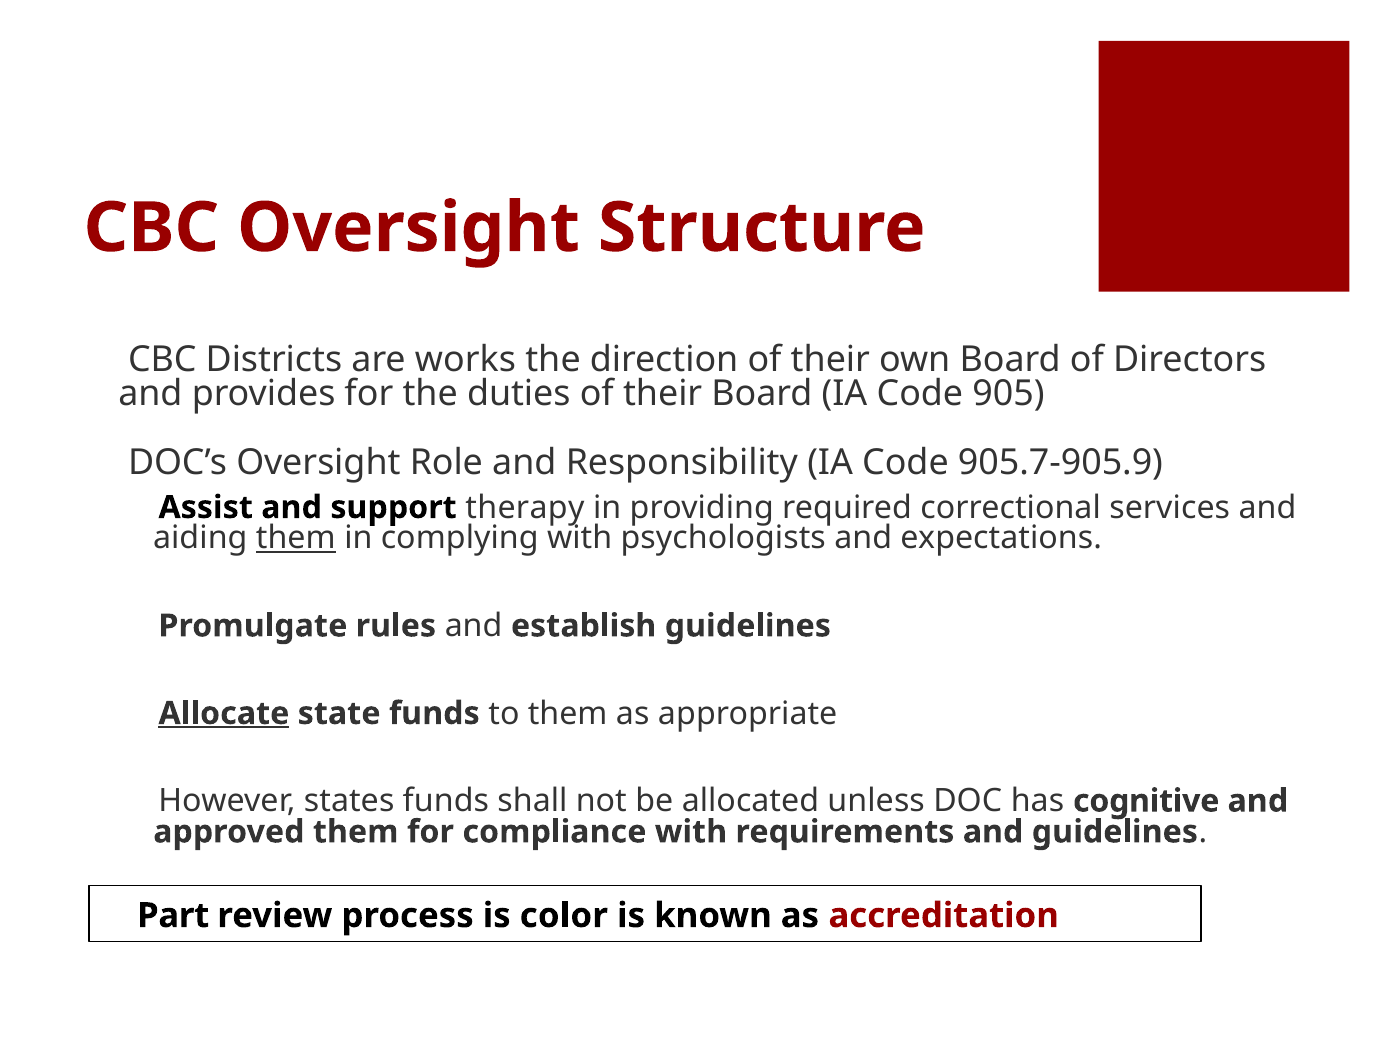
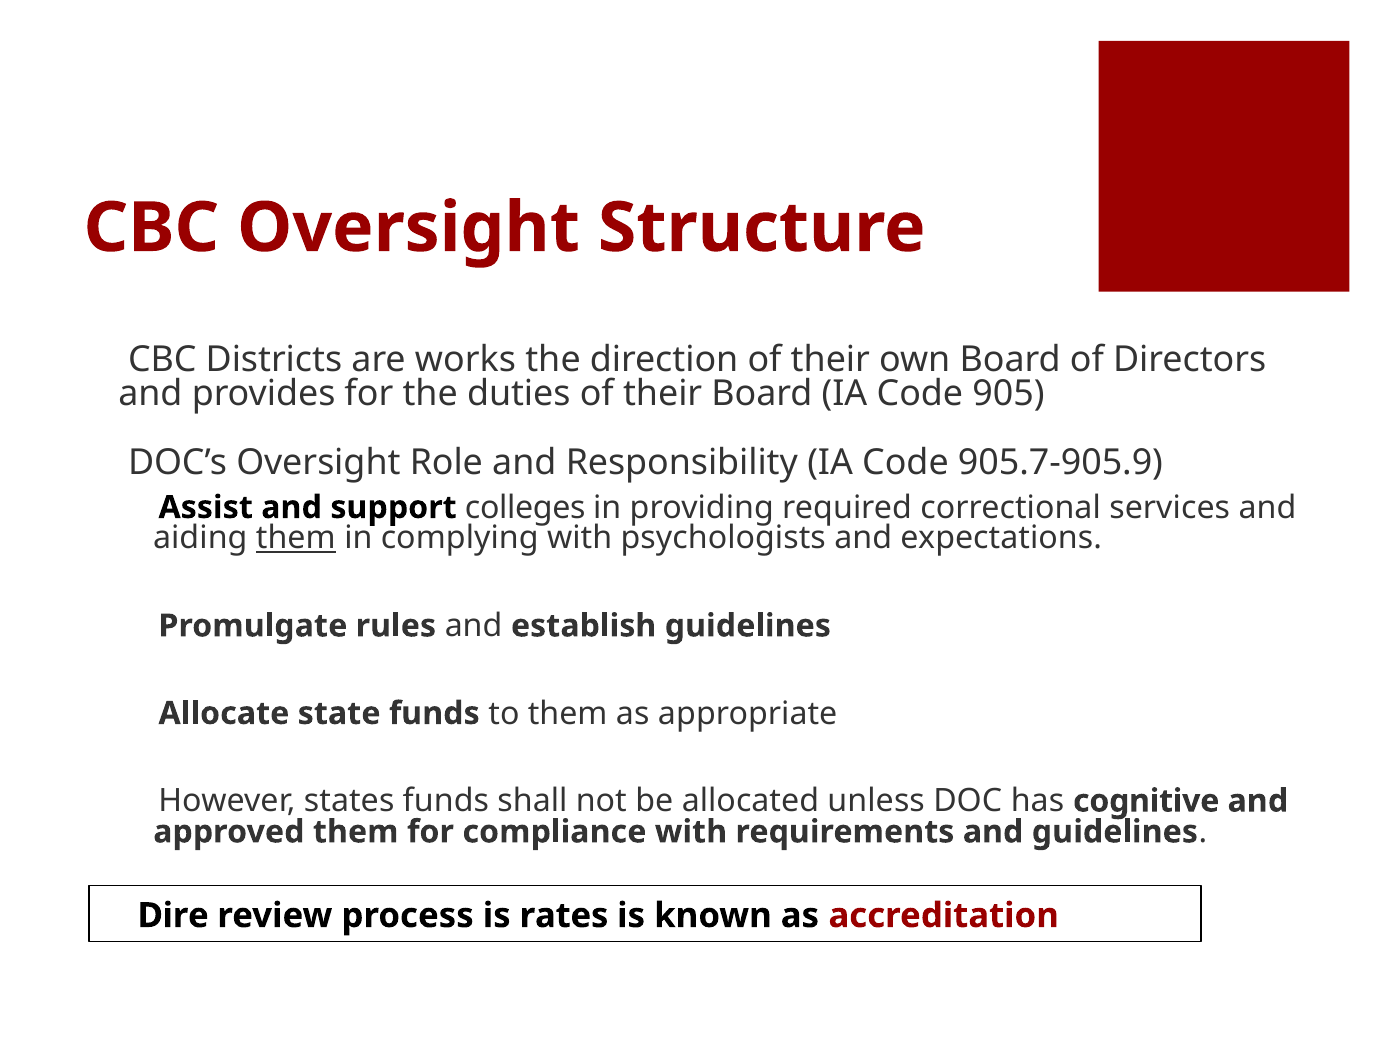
therapy: therapy -> colleges (525, 507)
Allocate underline: present -> none (224, 713)
Part: Part -> Dire (173, 915)
color: color -> rates (564, 915)
